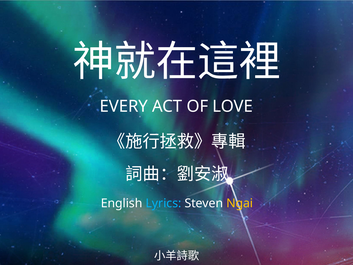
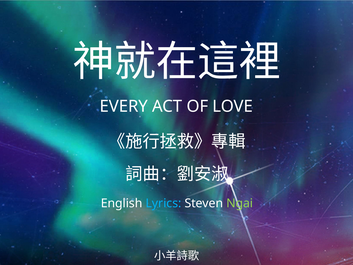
Ngai colour: yellow -> light green (240, 203)
